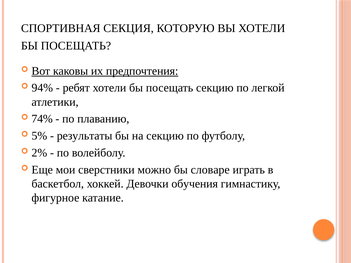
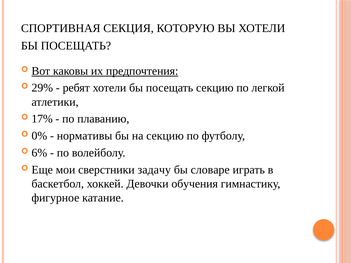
94%: 94% -> 29% (42, 88)
74%: 74% -> 17% (42, 119)
5%: 5% -> 0% (39, 136)
результаты: результаты -> нормативы (85, 136)
2%: 2% -> 6% (39, 153)
можно: можно -> задачу (154, 170)
